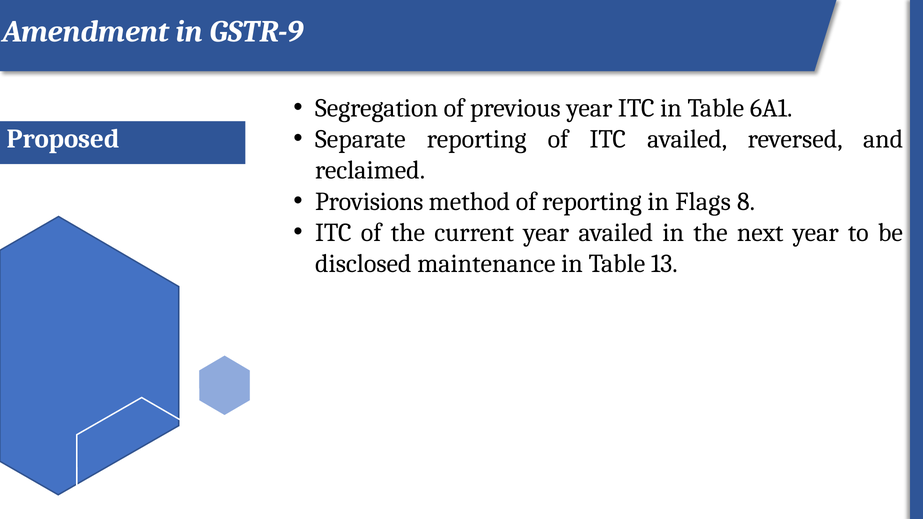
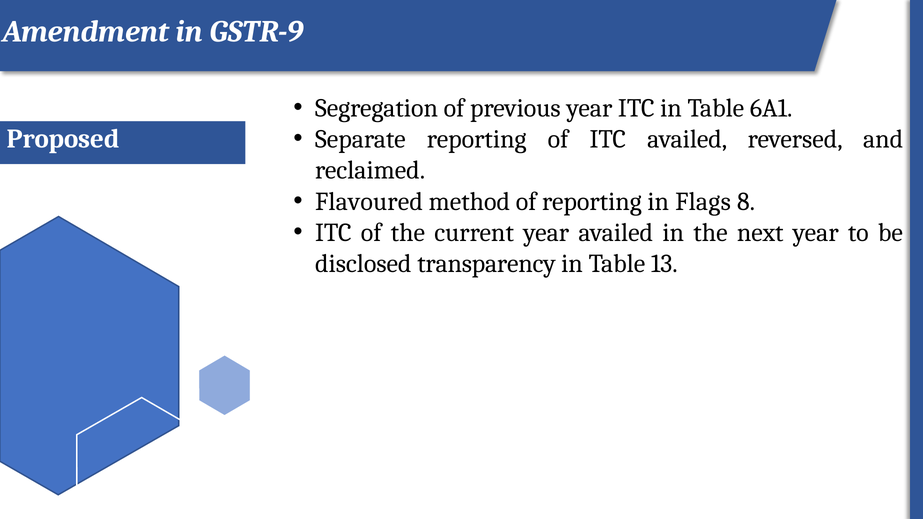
Provisions: Provisions -> Flavoured (369, 202)
maintenance: maintenance -> transparency (487, 264)
